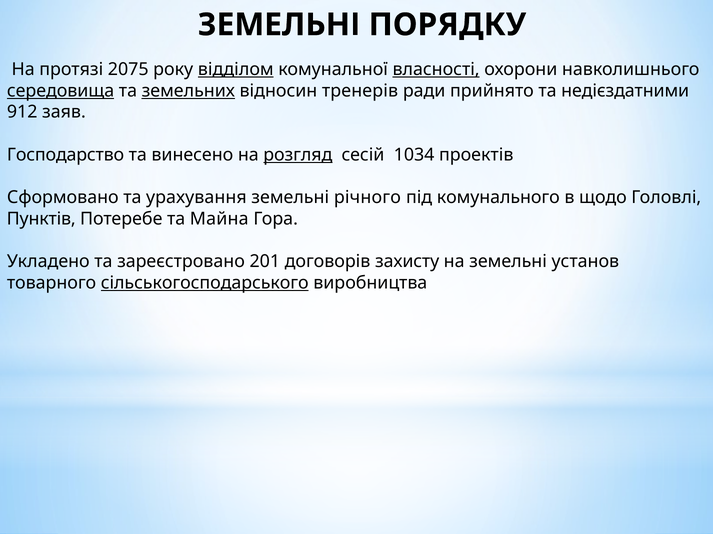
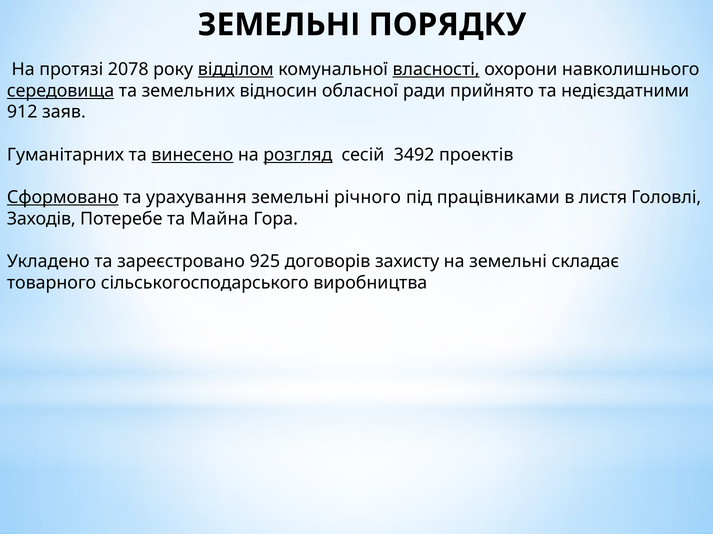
2075: 2075 -> 2078 (128, 69)
земельних underline: present -> none (188, 91)
тренерів: тренерів -> обласної (360, 91)
Господарство: Господарство -> Гуманітарних (66, 155)
винесено underline: none -> present (192, 155)
1034: 1034 -> 3492 (414, 155)
Сформовано underline: none -> present (63, 198)
комунального: комунального -> працівниками (498, 198)
щодо: щодо -> листя (603, 198)
Пунктів: Пунктів -> Заходів (41, 219)
201: 201 -> 925 (265, 262)
установ: установ -> складає (585, 262)
сільськогосподарського underline: present -> none (205, 283)
